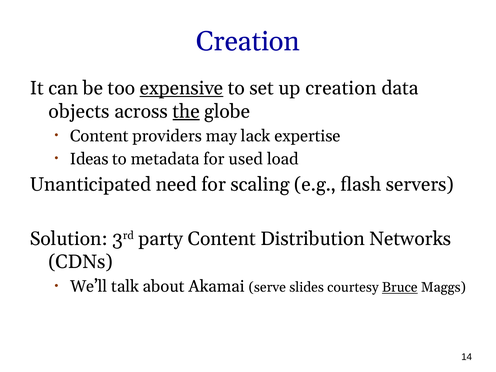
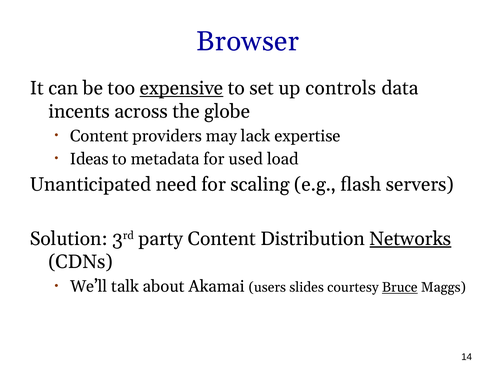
Creation: Creation -> Browser (248, 41)
up creation: creation -> controls (341, 88)
objects: objects -> incents (79, 111)
the underline: present -> none (186, 111)
Networks underline: none -> present (410, 239)
serve: serve -> users (267, 287)
